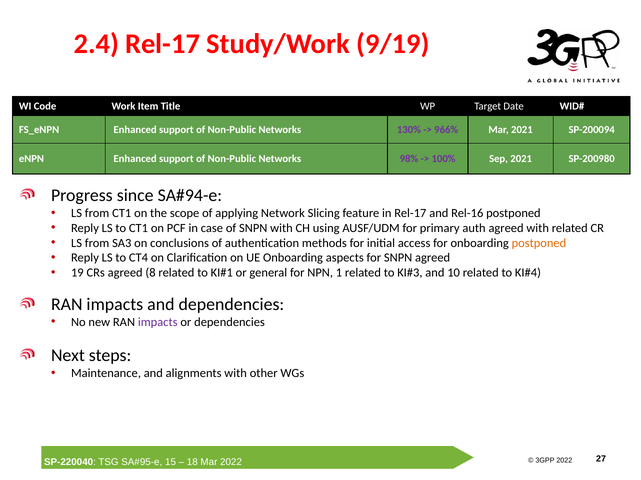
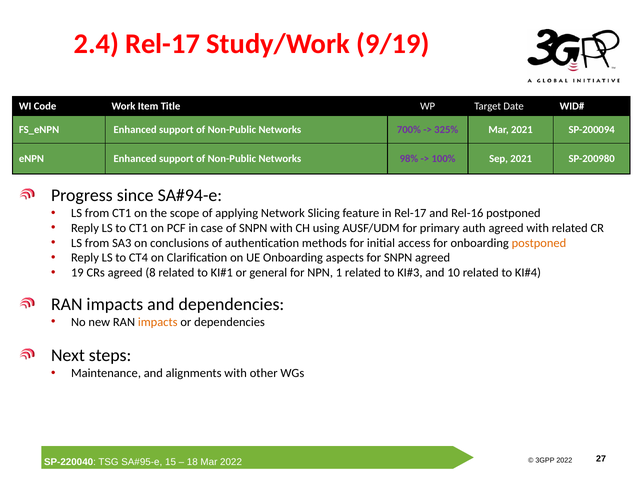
130%: 130% -> 700% (409, 130)
966%: 966% -> 325% (446, 130)
impacts colour: purple -> orange (158, 322)
